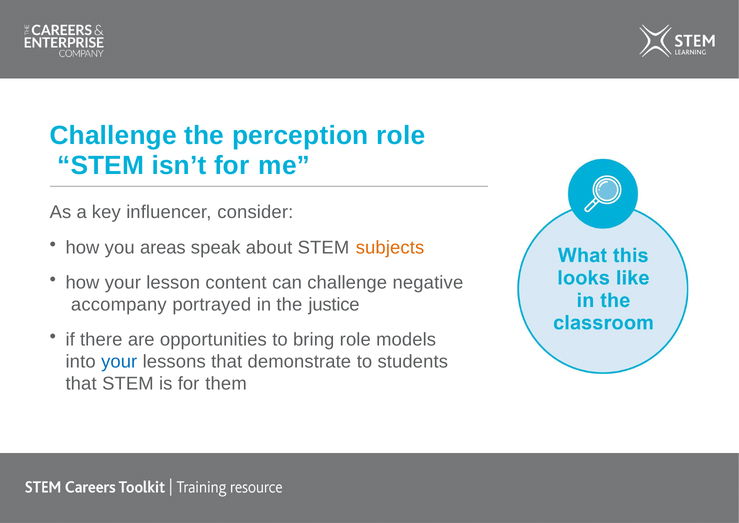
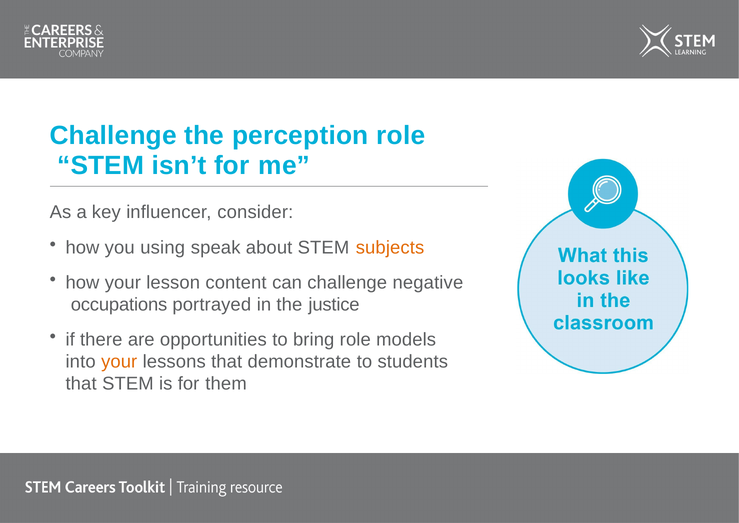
areas: areas -> using (163, 247)
accompany: accompany -> occupations (119, 304)
your colour: blue -> orange (119, 361)
